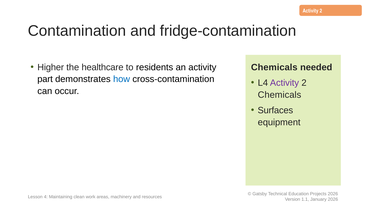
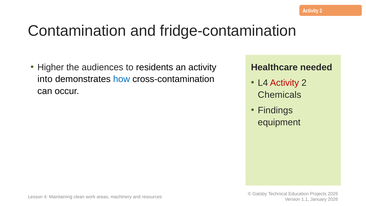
healthcare: healthcare -> audiences (102, 67)
Chemicals: Chemicals -> Healthcare (274, 67)
part: part -> into (45, 79)
Activity colour: purple -> red (284, 83)
Surfaces: Surfaces -> Findings (275, 110)
